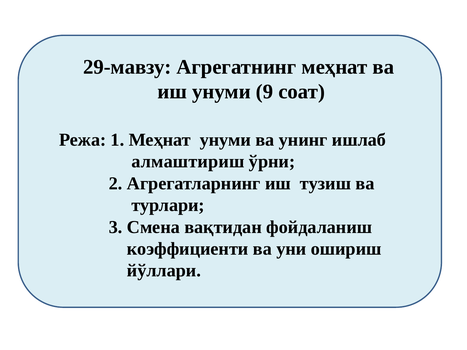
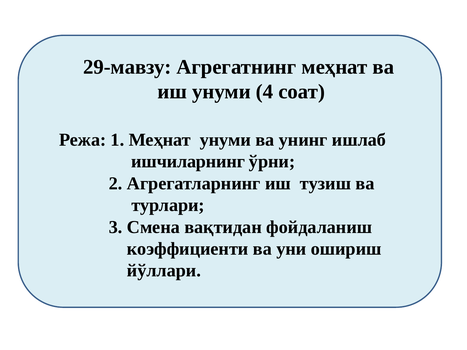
9: 9 -> 4 (265, 92)
алмаштириш: алмаштириш -> ишчиларнинг (188, 162)
